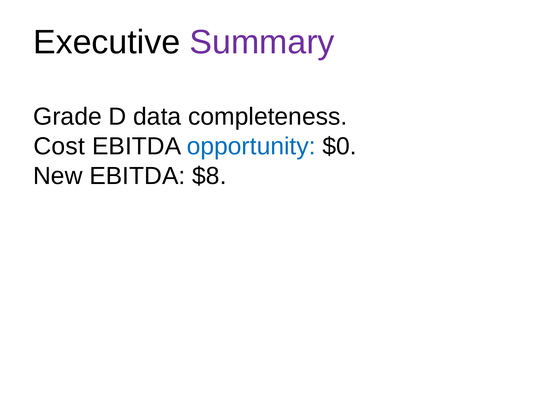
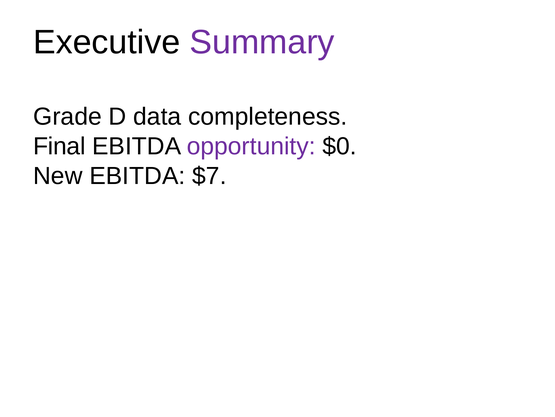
Cost: Cost -> Final (59, 146)
opportunity colour: blue -> purple (251, 146)
$8: $8 -> $7 (209, 176)
